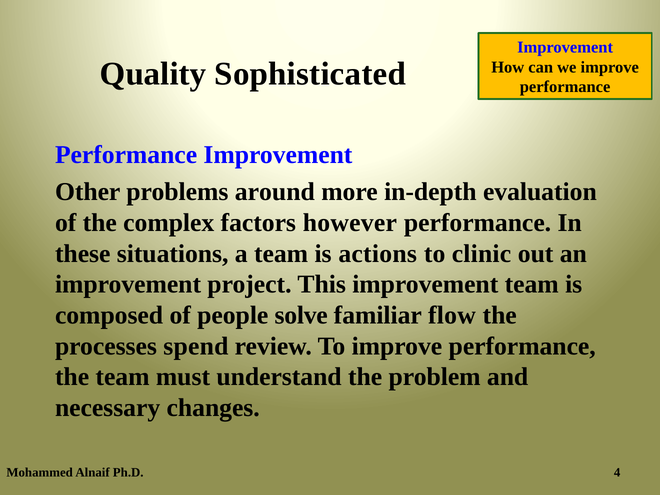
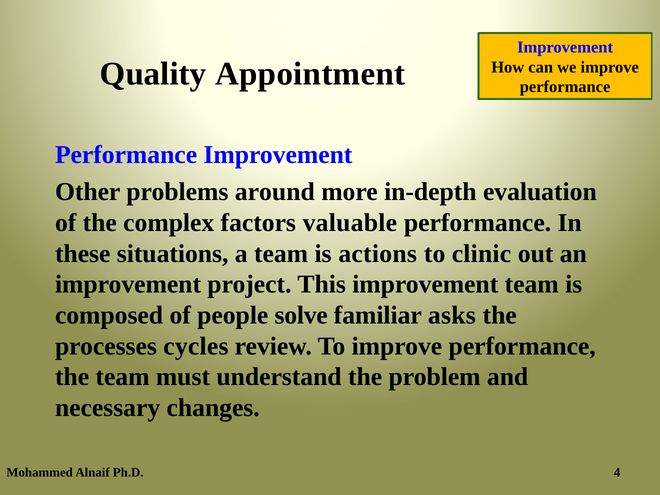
Sophisticated: Sophisticated -> Appointment (310, 74)
however: however -> valuable (350, 223)
flow: flow -> asks (452, 315)
spend: spend -> cycles (196, 346)
